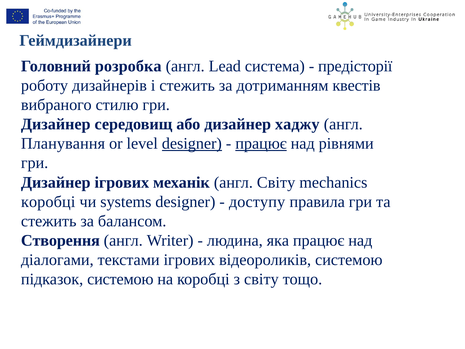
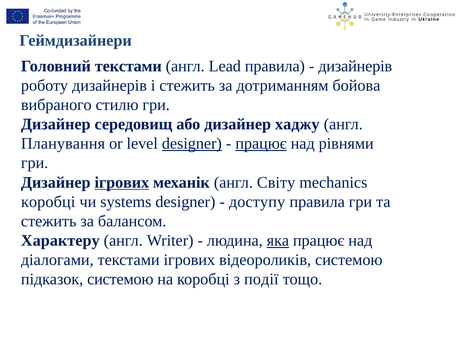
Головний розробка: розробка -> текстами (128, 66)
Lead система: система -> правила (275, 66)
предісторії: предісторії -> дизайнерів (355, 66)
квестів: квестів -> бойова (356, 85)
ігрових underline: none -> present (122, 182)
Створення: Створення -> Характеру (60, 240)
яка underline: none -> present (278, 240)
з світу: світу -> події (261, 279)
